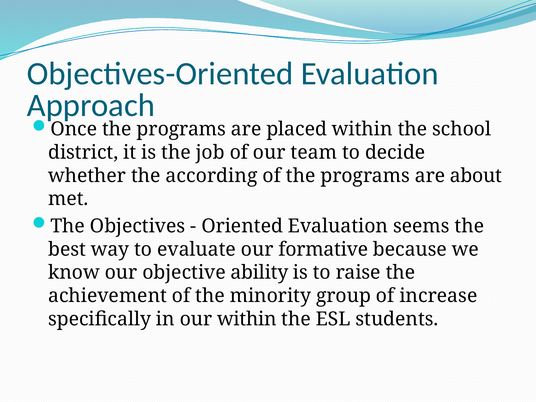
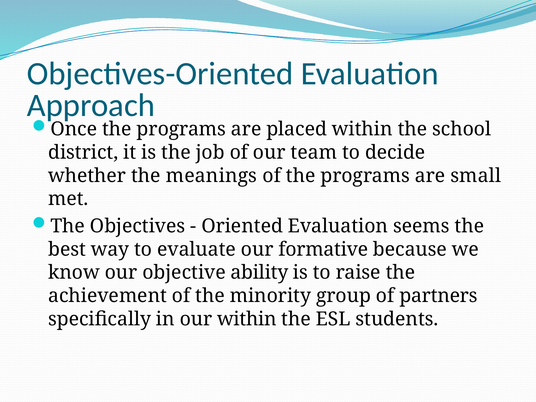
according: according -> meanings (211, 176)
about: about -> small (476, 176)
increase: increase -> partners (438, 296)
